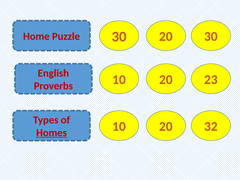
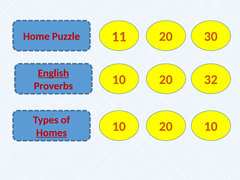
Puzzle 30: 30 -> 11 (119, 37)
English underline: none -> present (53, 73)
23: 23 -> 32 (211, 80)
10 32: 32 -> 10 (211, 127)
